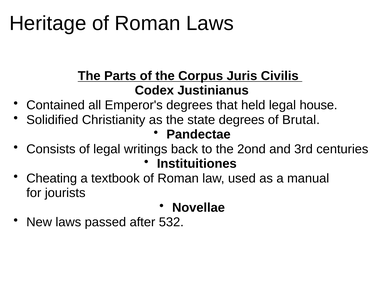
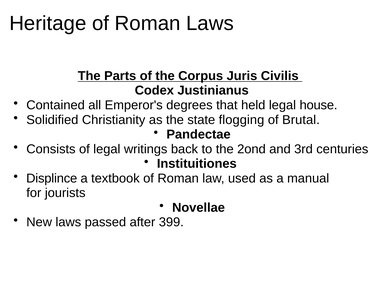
state degrees: degrees -> flogging (242, 120)
Cheating: Cheating -> Displince (52, 178)
532: 532 -> 399 (171, 222)
